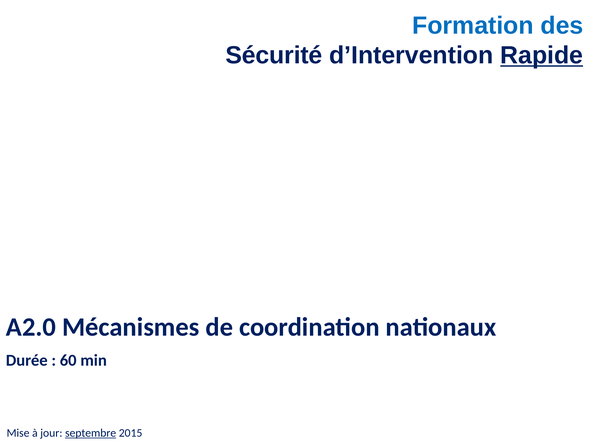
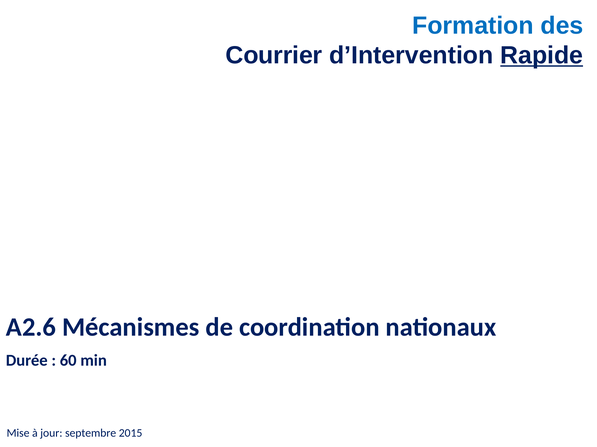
Sécurité: Sécurité -> Courrier (274, 55)
A2.0: A2.0 -> A2.6 (31, 328)
septembre underline: present -> none (91, 434)
